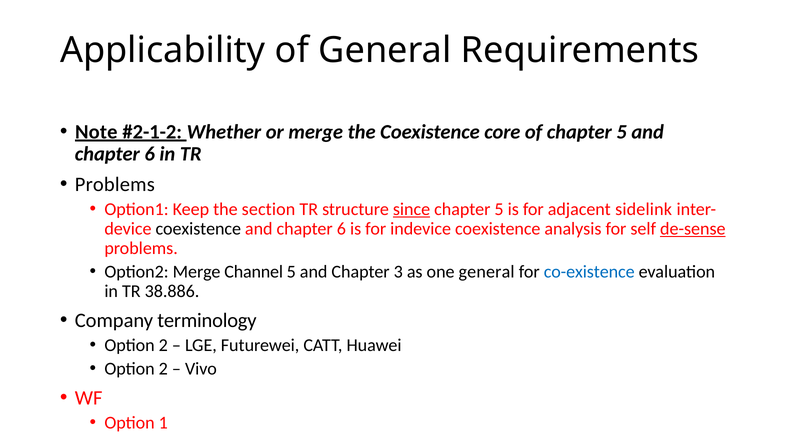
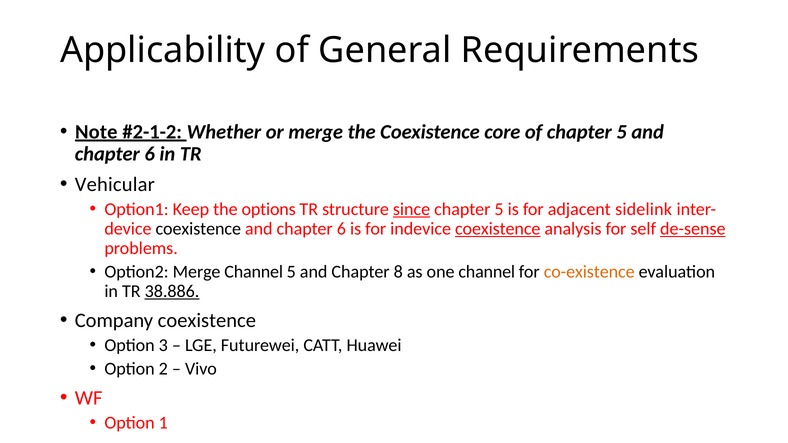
Problems: Problems -> Vehicular (115, 184)
section: section -> options (269, 209)
coexistence underline: none -> present (498, 229)
3: 3 -> 8 (398, 272)
one general: general -> channel (487, 272)
co-existence colour: blue -> orange (589, 272)
38.886 underline: none -> present (172, 291)
Company terminology: terminology -> coexistence (207, 320)
2: 2 -> 3 (163, 345)
